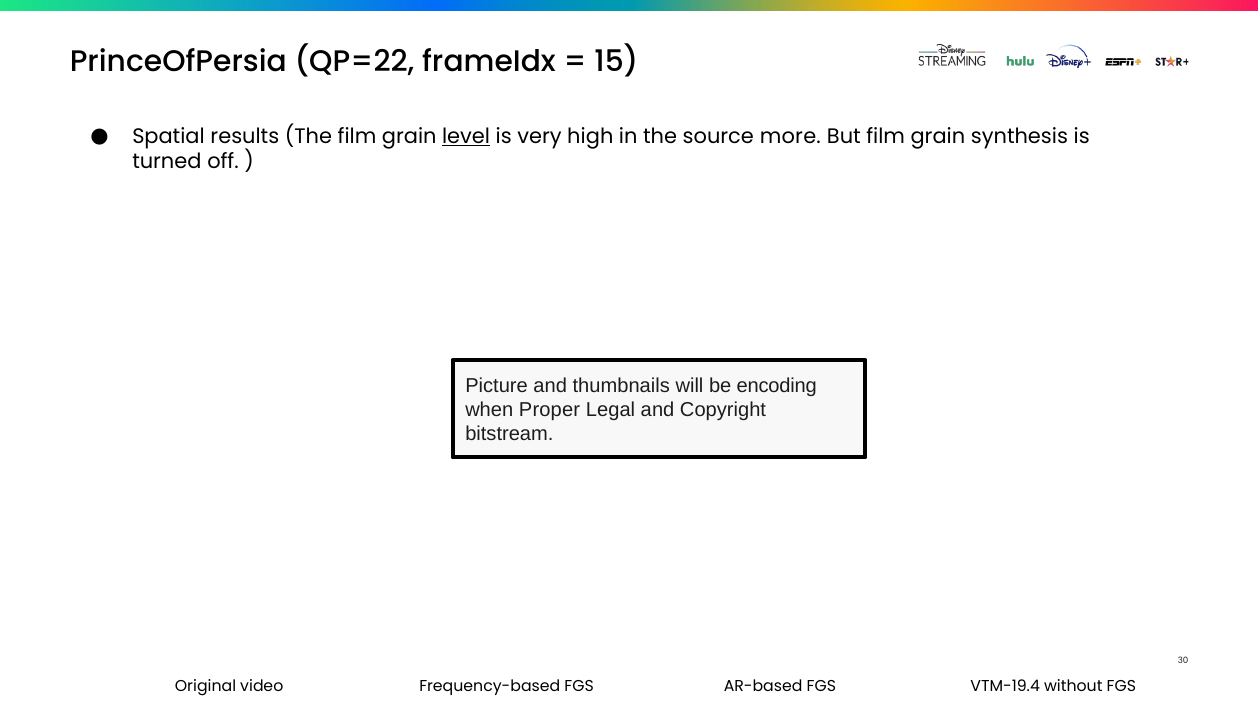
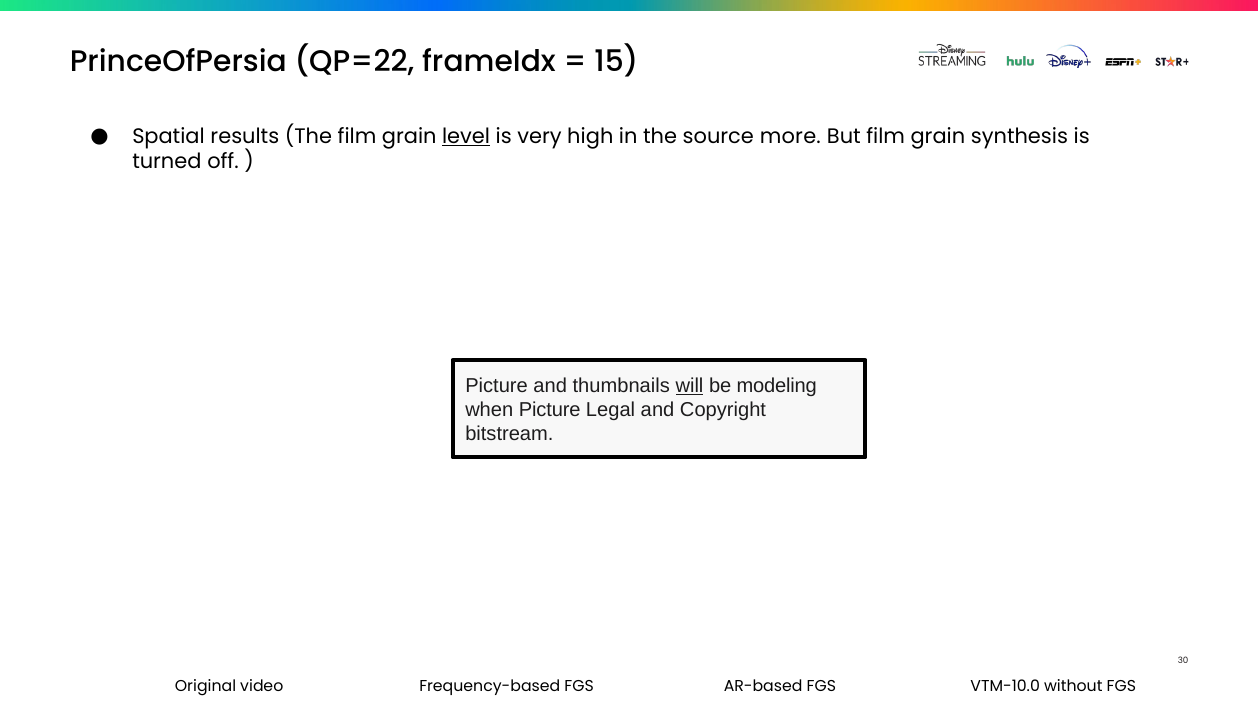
will underline: none -> present (689, 386)
encoding: encoding -> modeling (777, 386)
when Proper: Proper -> Picture (550, 410)
VTM-19.4: VTM-19.4 -> VTM-10.0 (1005, 685)
